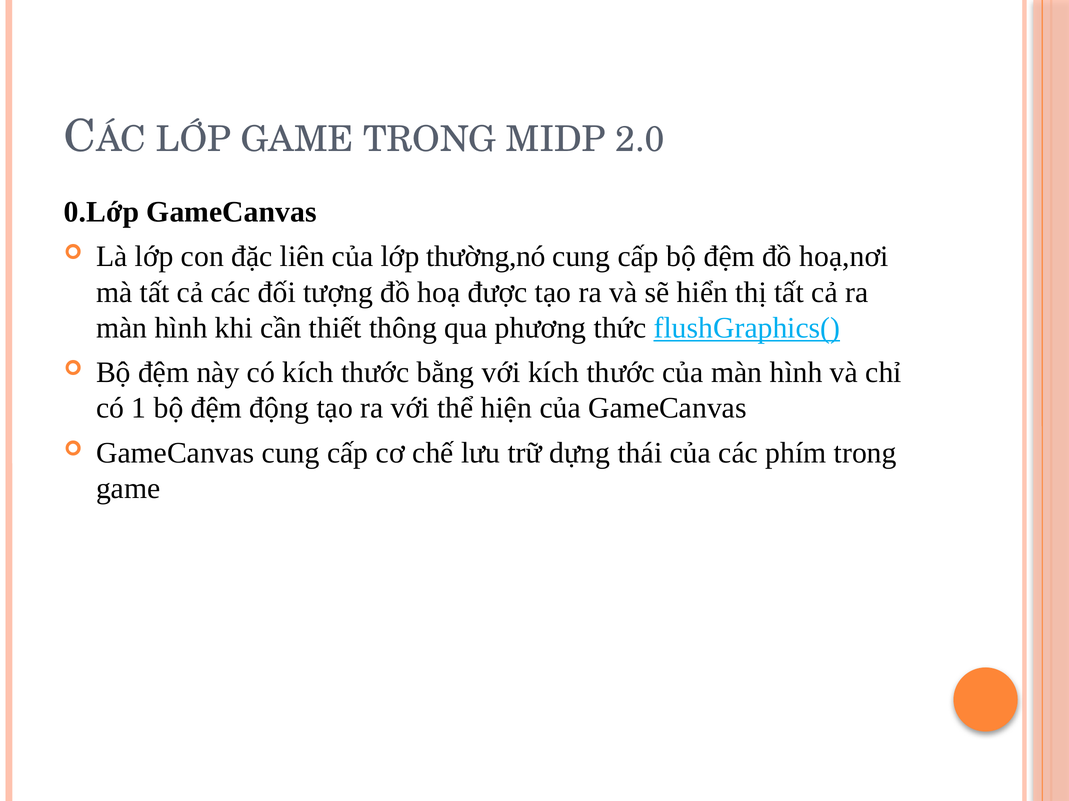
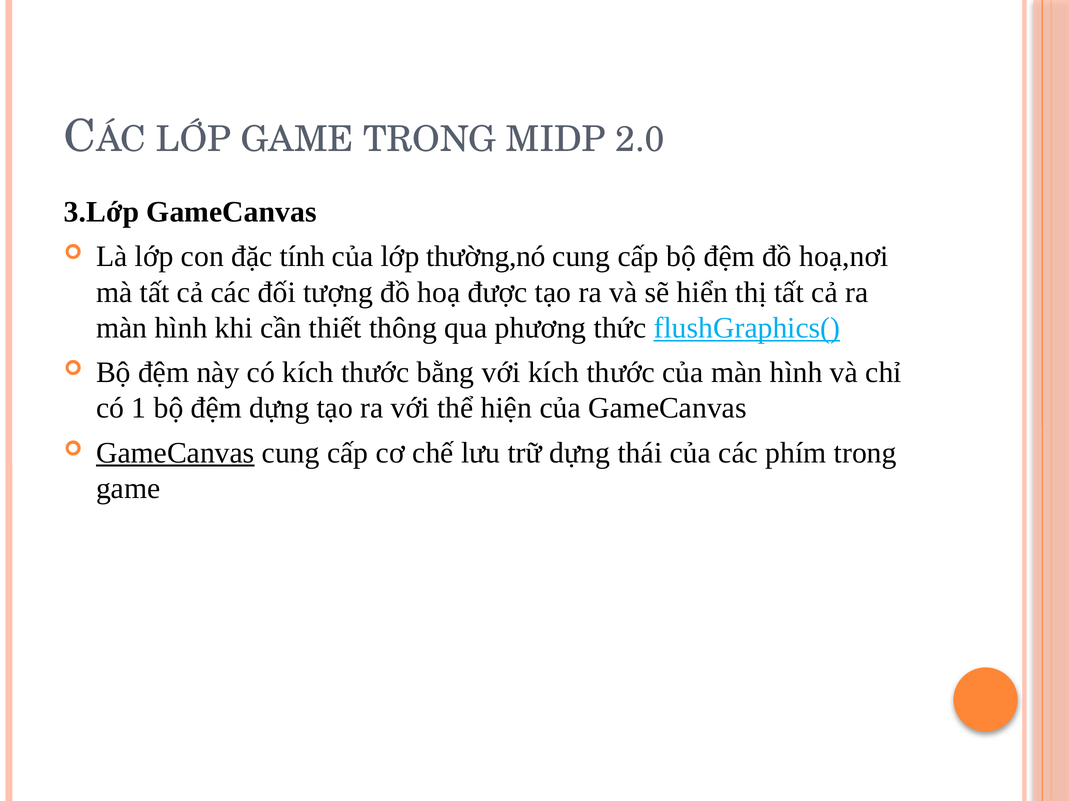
0.Lớp: 0.Lớp -> 3.Lớp (102, 212)
liên: liên -> tính (302, 257)
đệm động: động -> dựng (279, 409)
GameCanvas underline: none -> present (175, 453)
